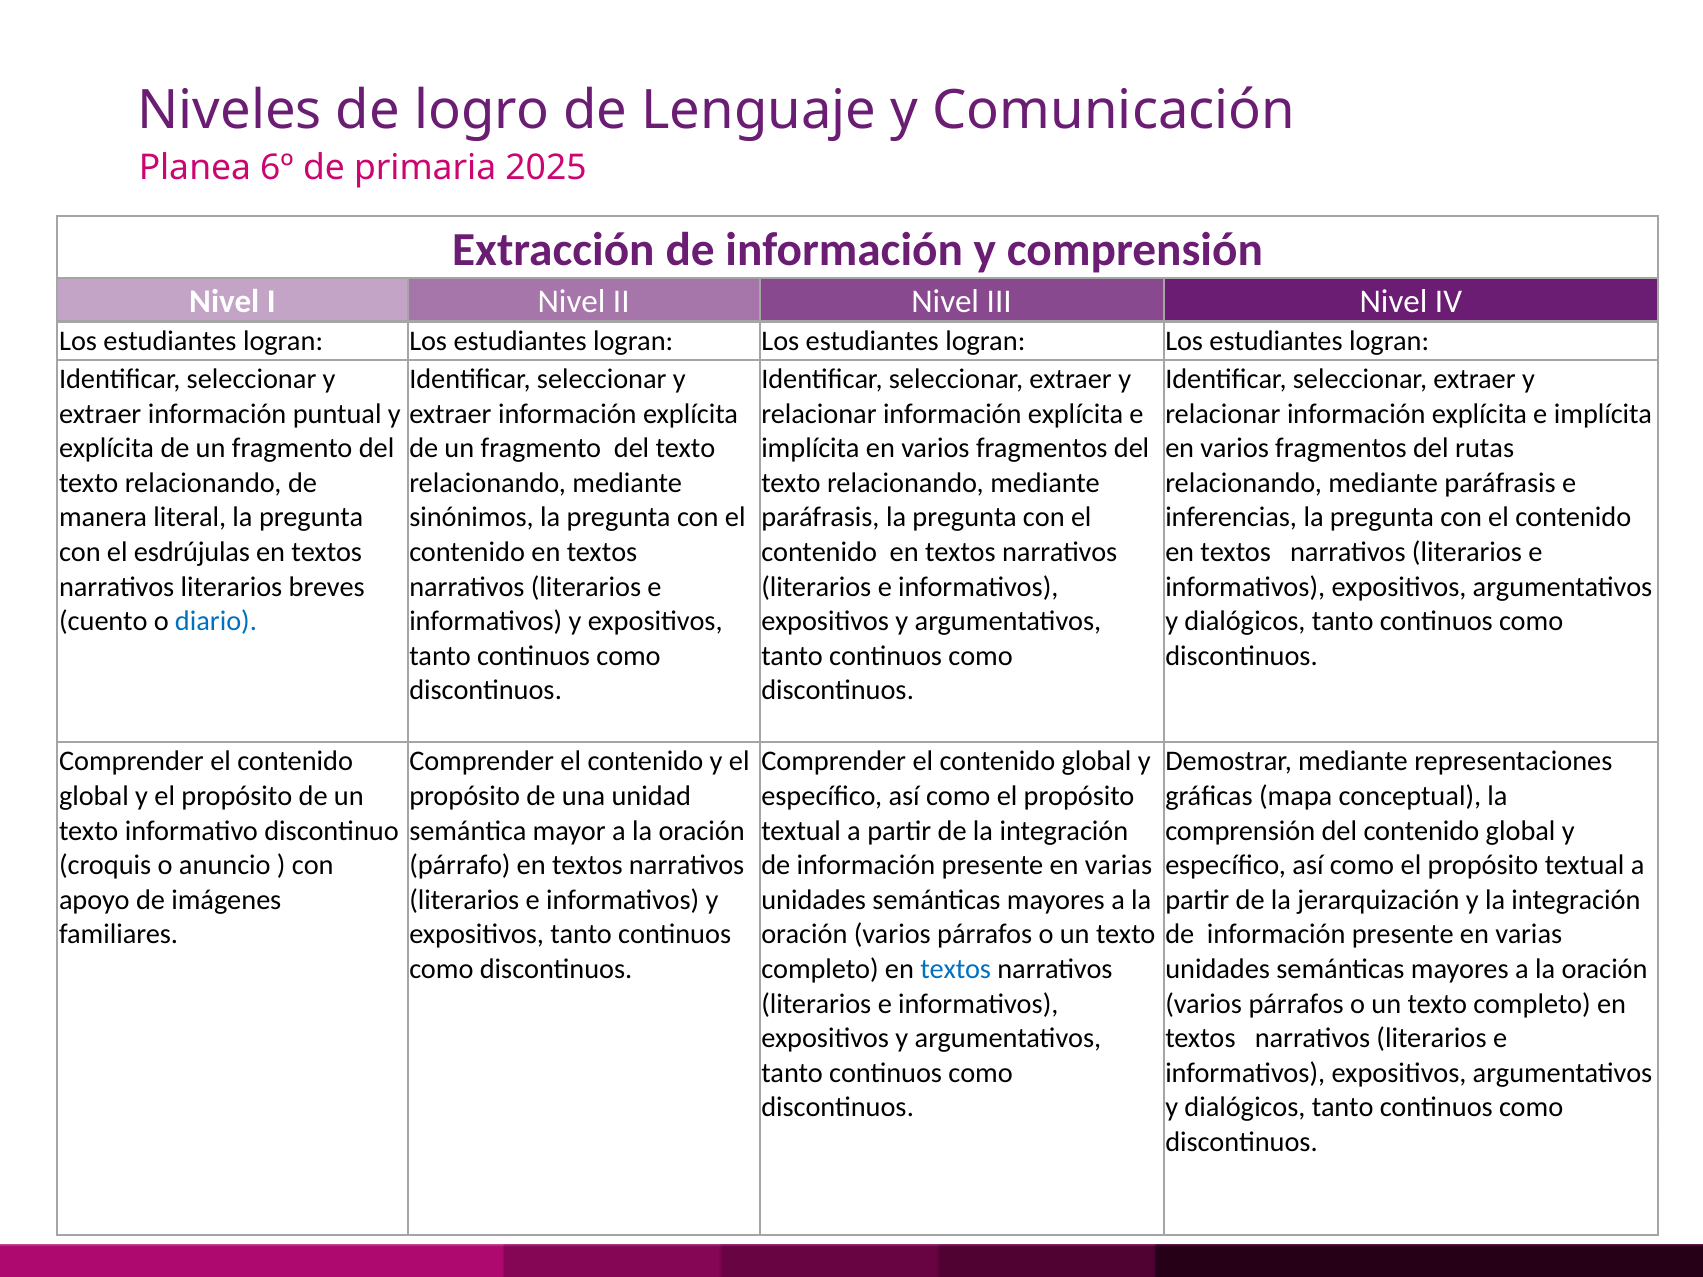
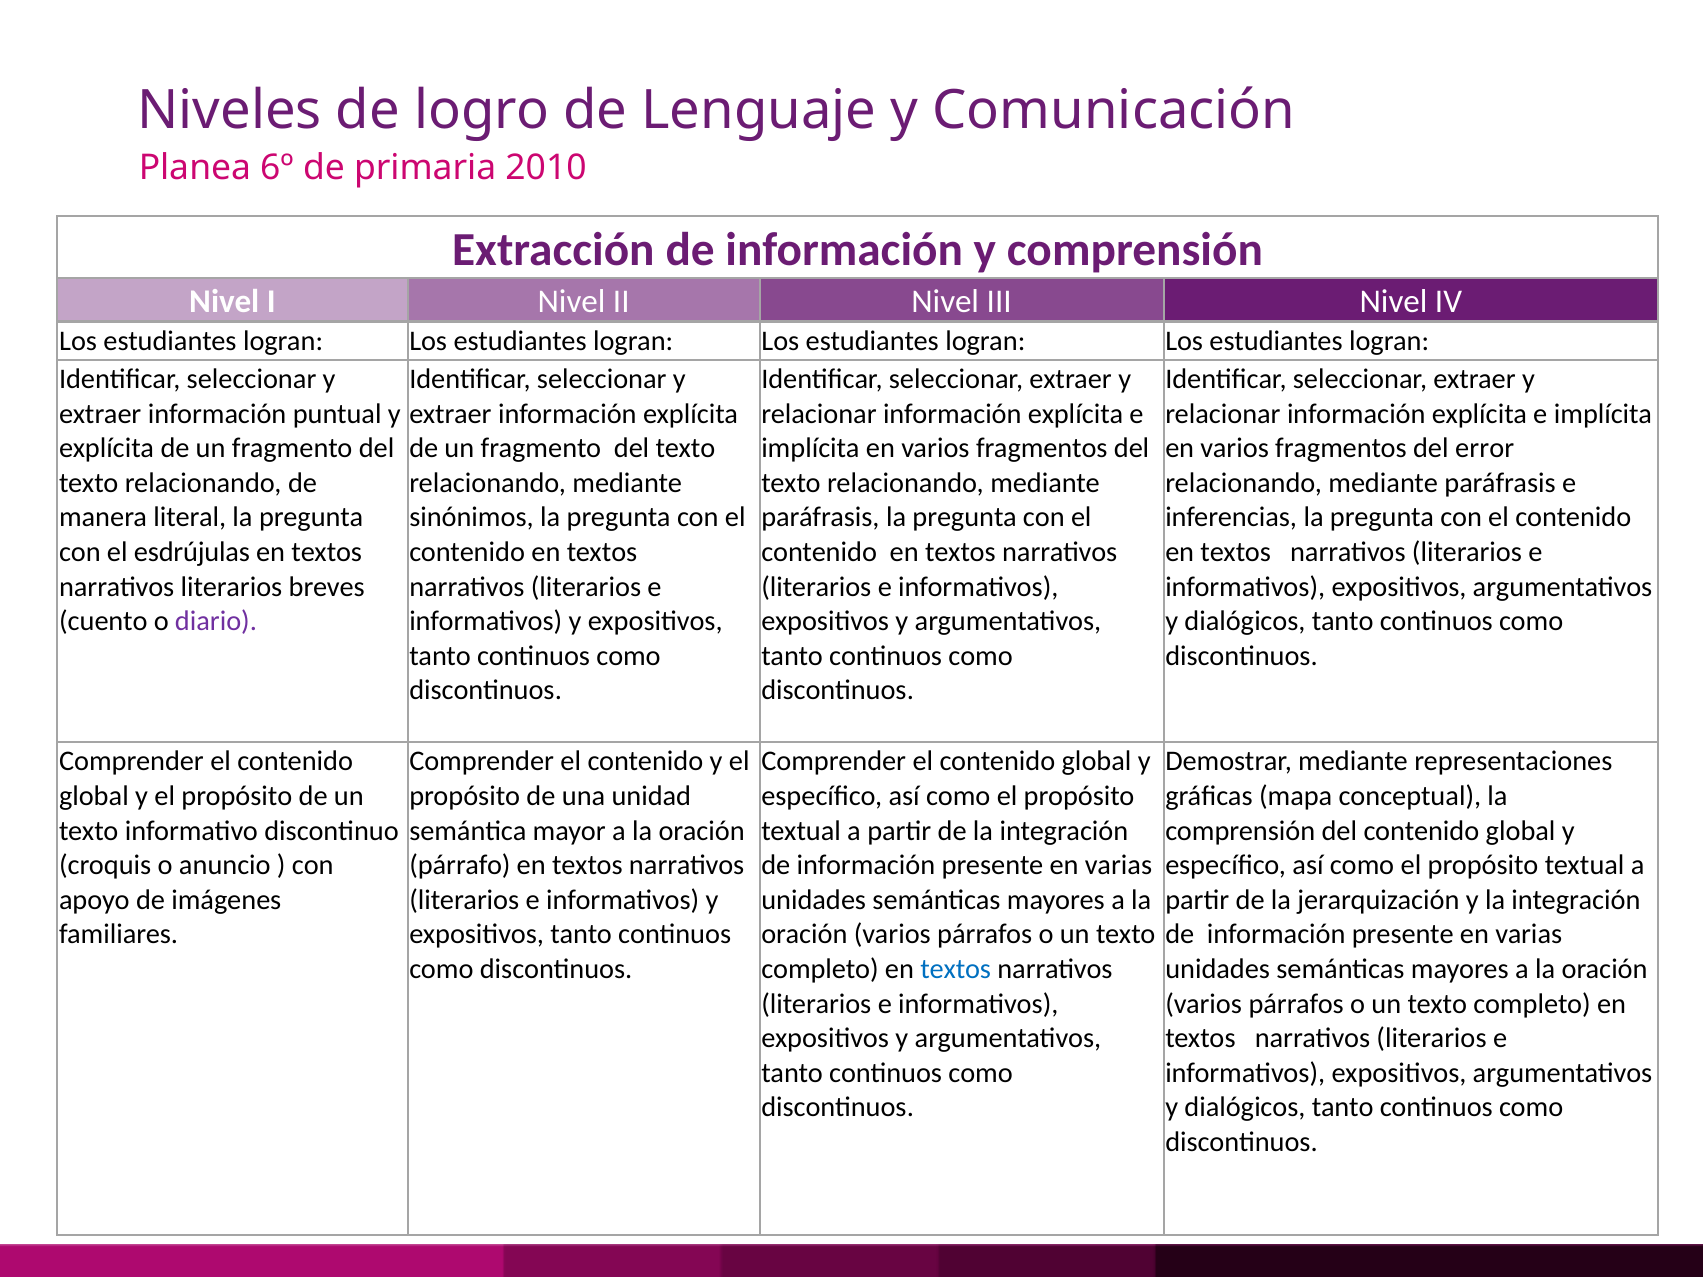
2025: 2025 -> 2010 (546, 168)
rutas: rutas -> error (1485, 449)
diario colour: blue -> purple (216, 621)
